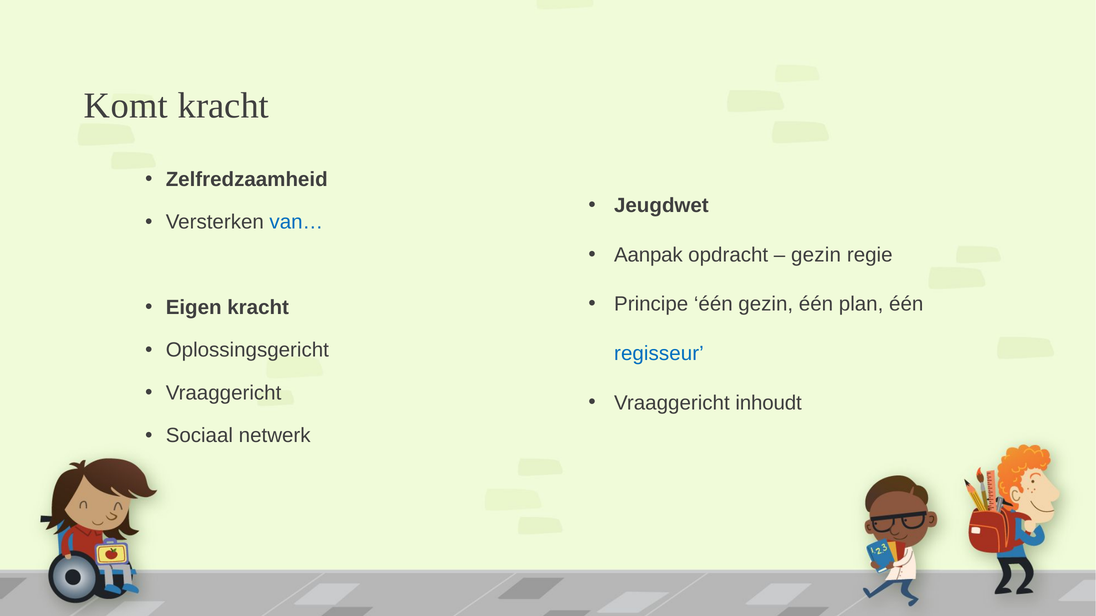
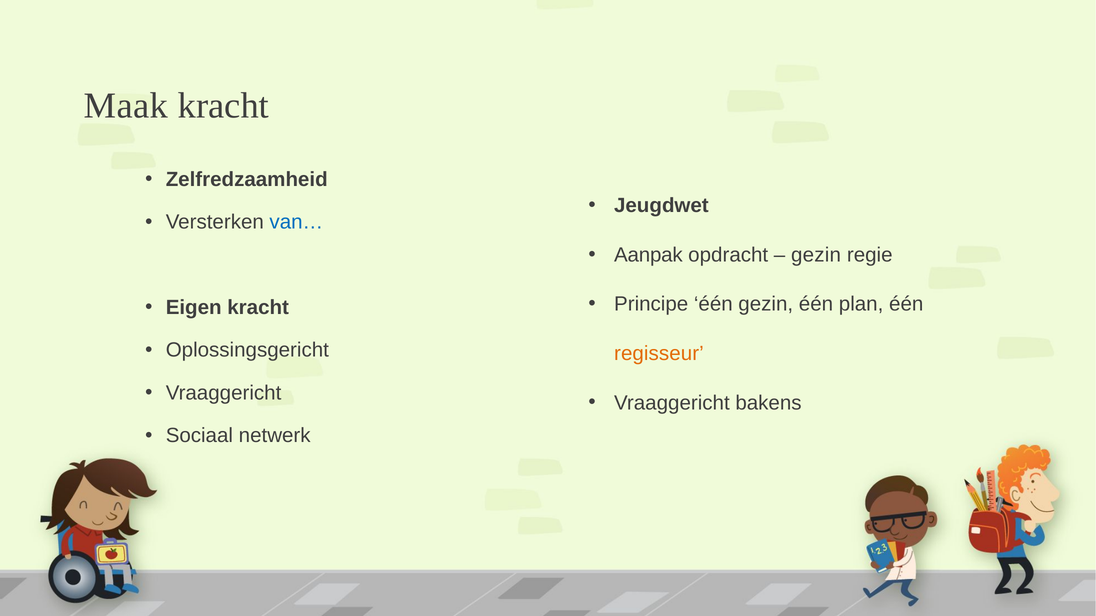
Komt: Komt -> Maak (126, 106)
regisseur colour: blue -> orange (659, 354)
inhoudt: inhoudt -> bakens (768, 403)
